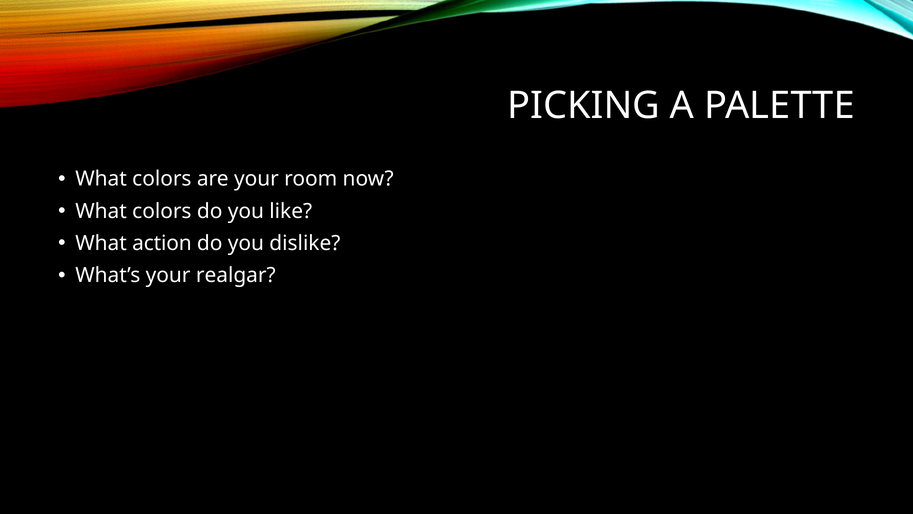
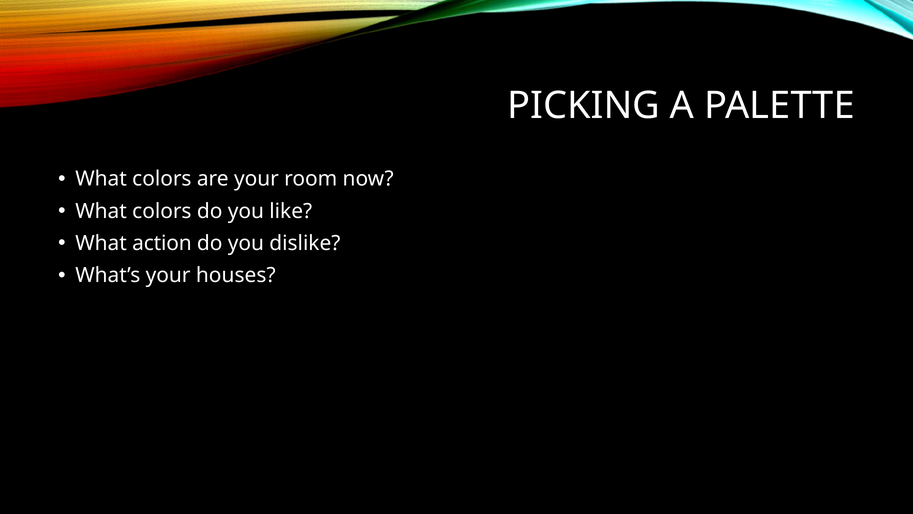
realgar: realgar -> houses (236, 275)
